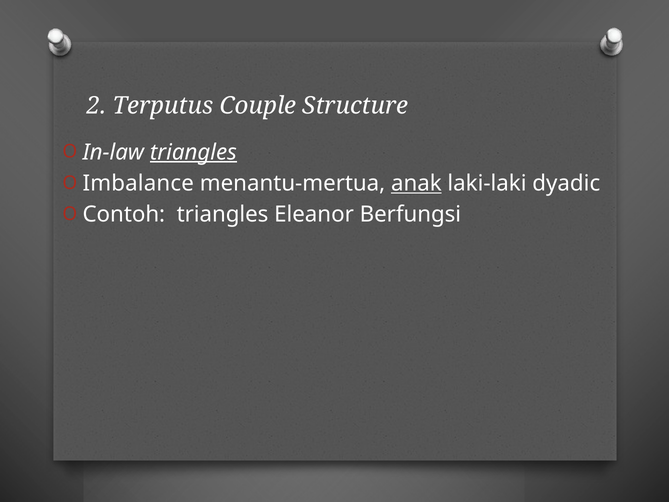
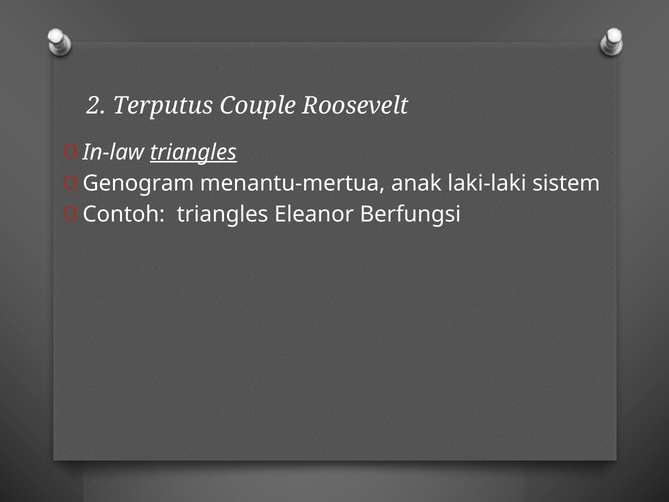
Structure: Structure -> Roosevelt (356, 105)
Imbalance: Imbalance -> Genogram (138, 183)
anak underline: present -> none (416, 183)
dyadic: dyadic -> sistem (566, 183)
